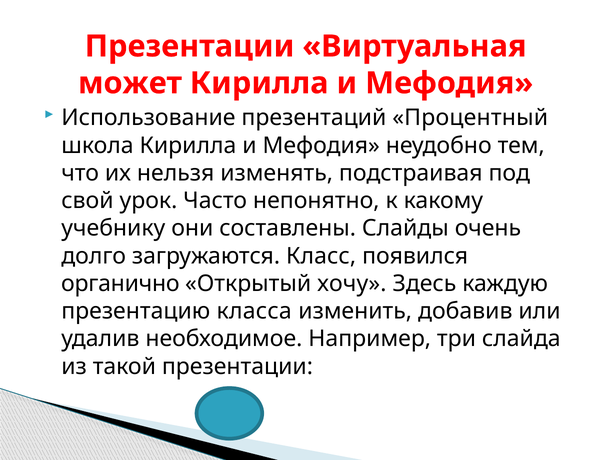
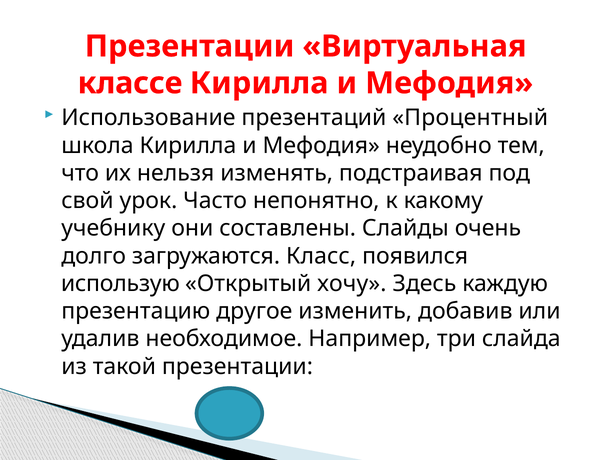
может: может -> классе (130, 83)
органично: органично -> использую (120, 284)
класса: класса -> другое (254, 312)
